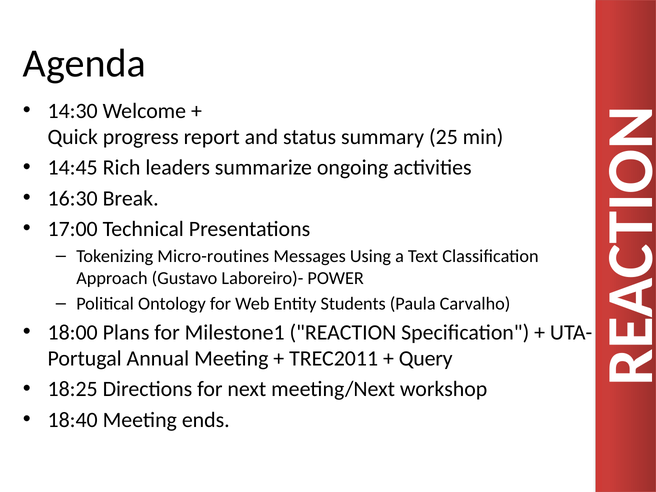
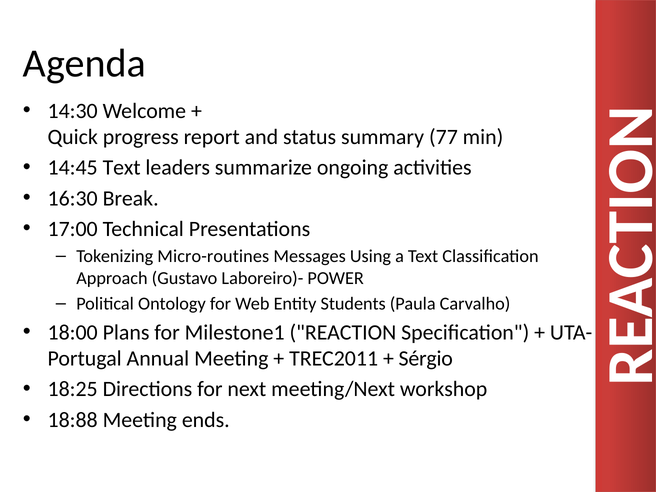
25: 25 -> 77 (443, 137)
14:45 Rich: Rich -> Text (122, 168)
Query: Query -> Sérgio (426, 359)
18:40: 18:40 -> 18:88 (73, 420)
